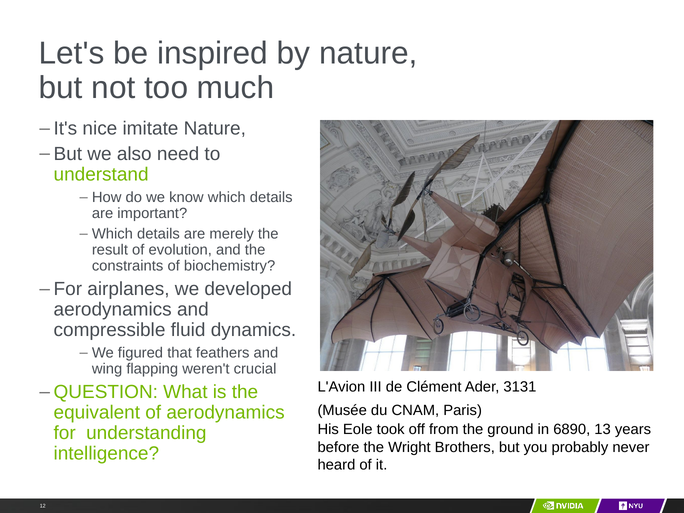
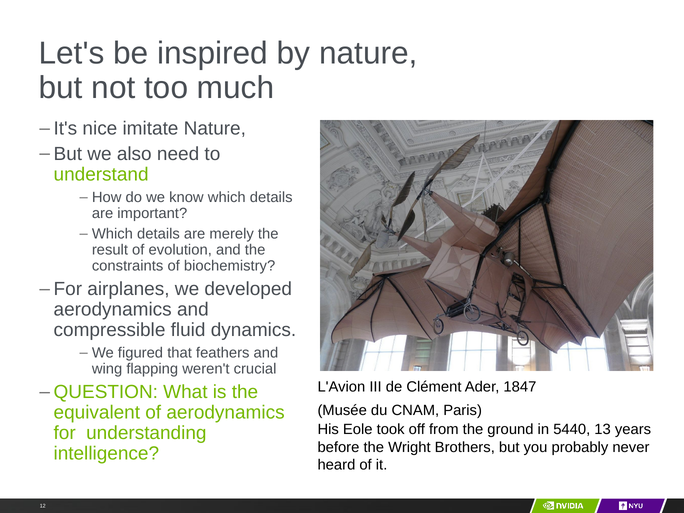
3131: 3131 -> 1847 (520, 387)
6890: 6890 -> 5440 (572, 430)
